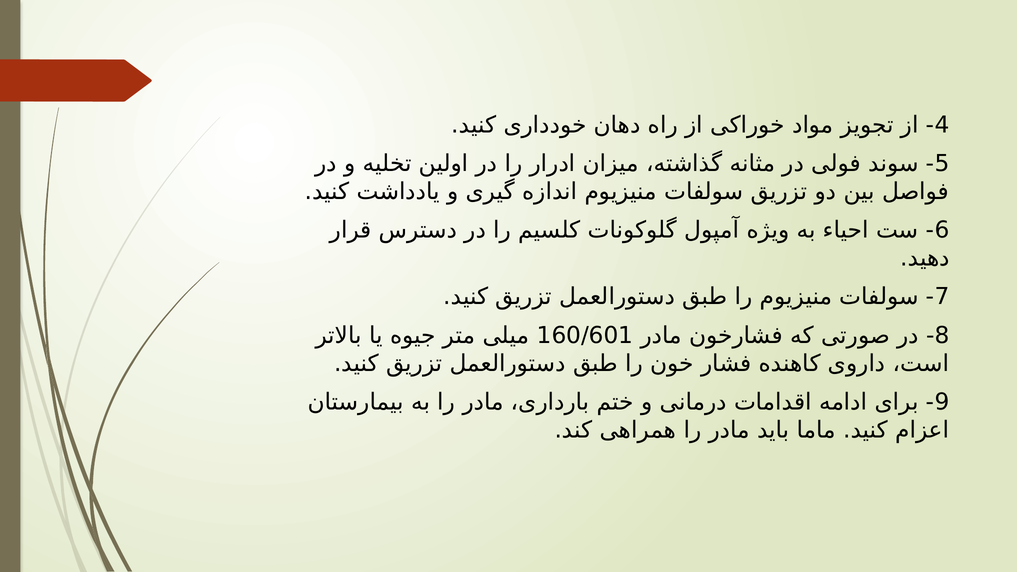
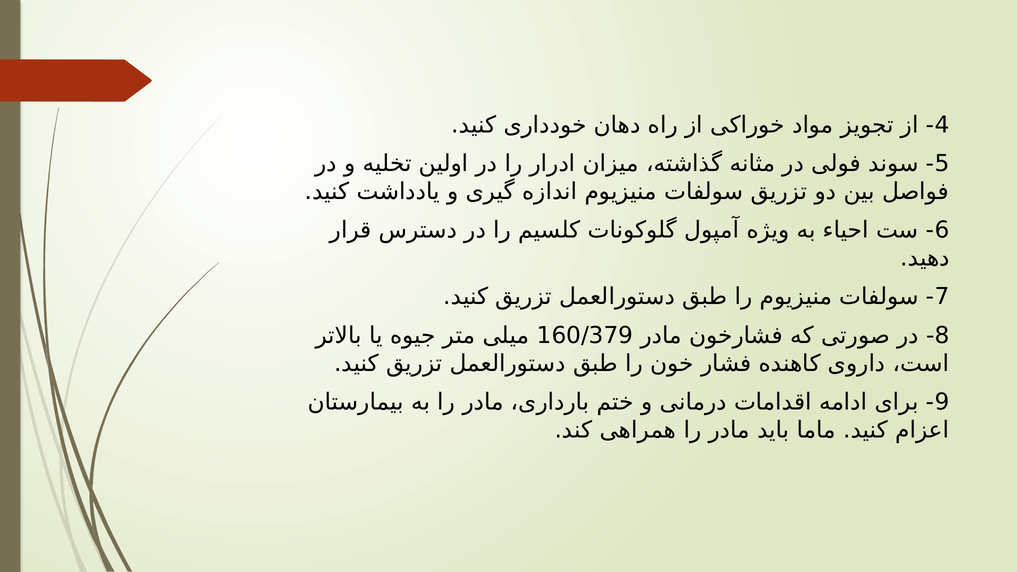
160/601: 160/601 -> 160/379 (585, 335)
